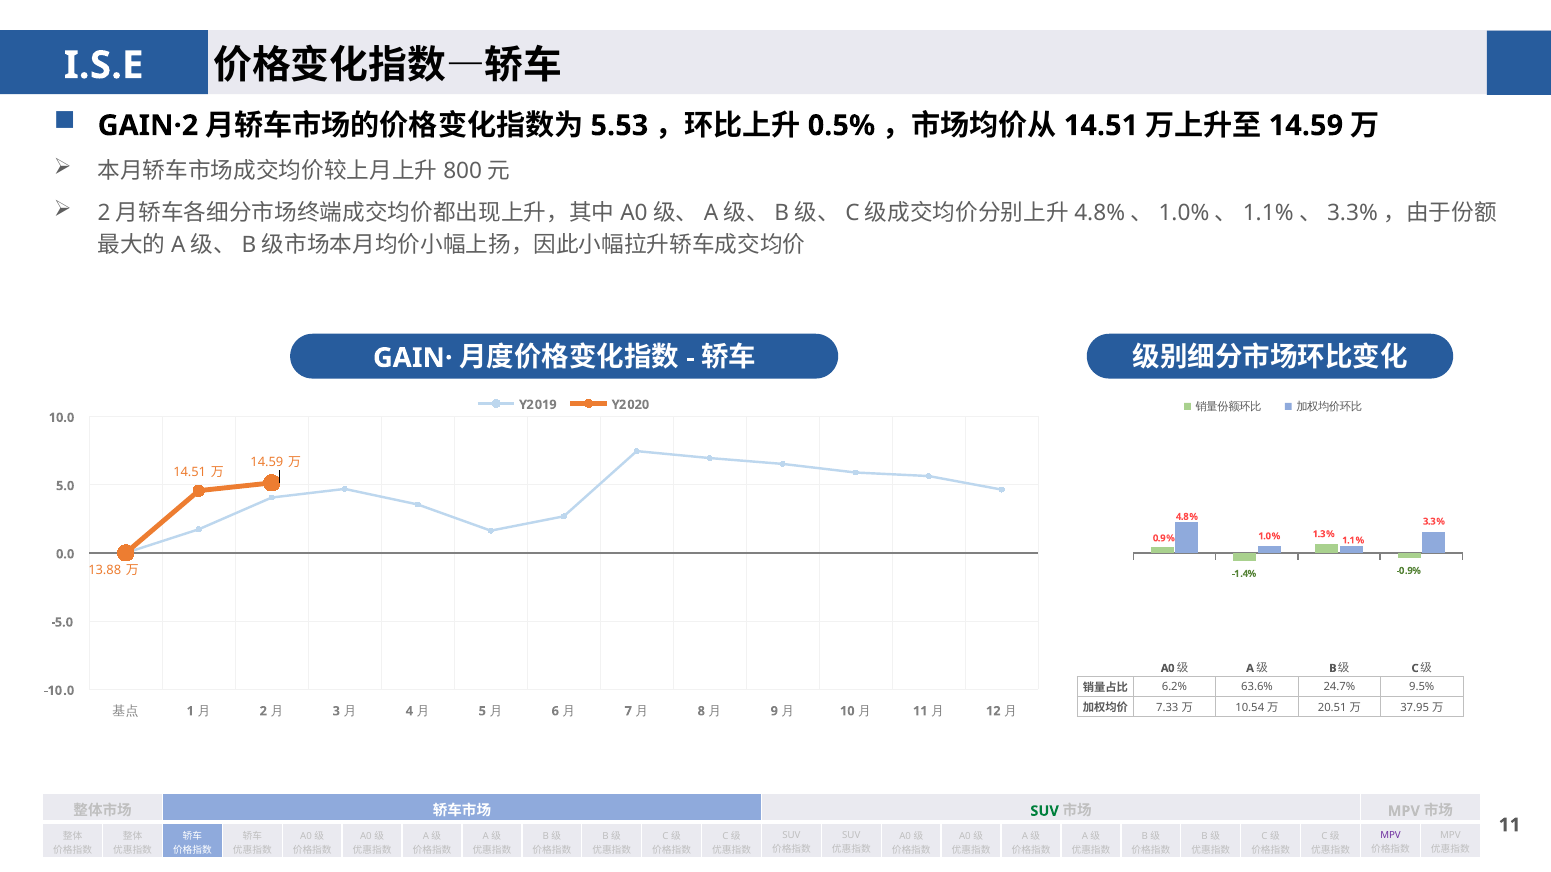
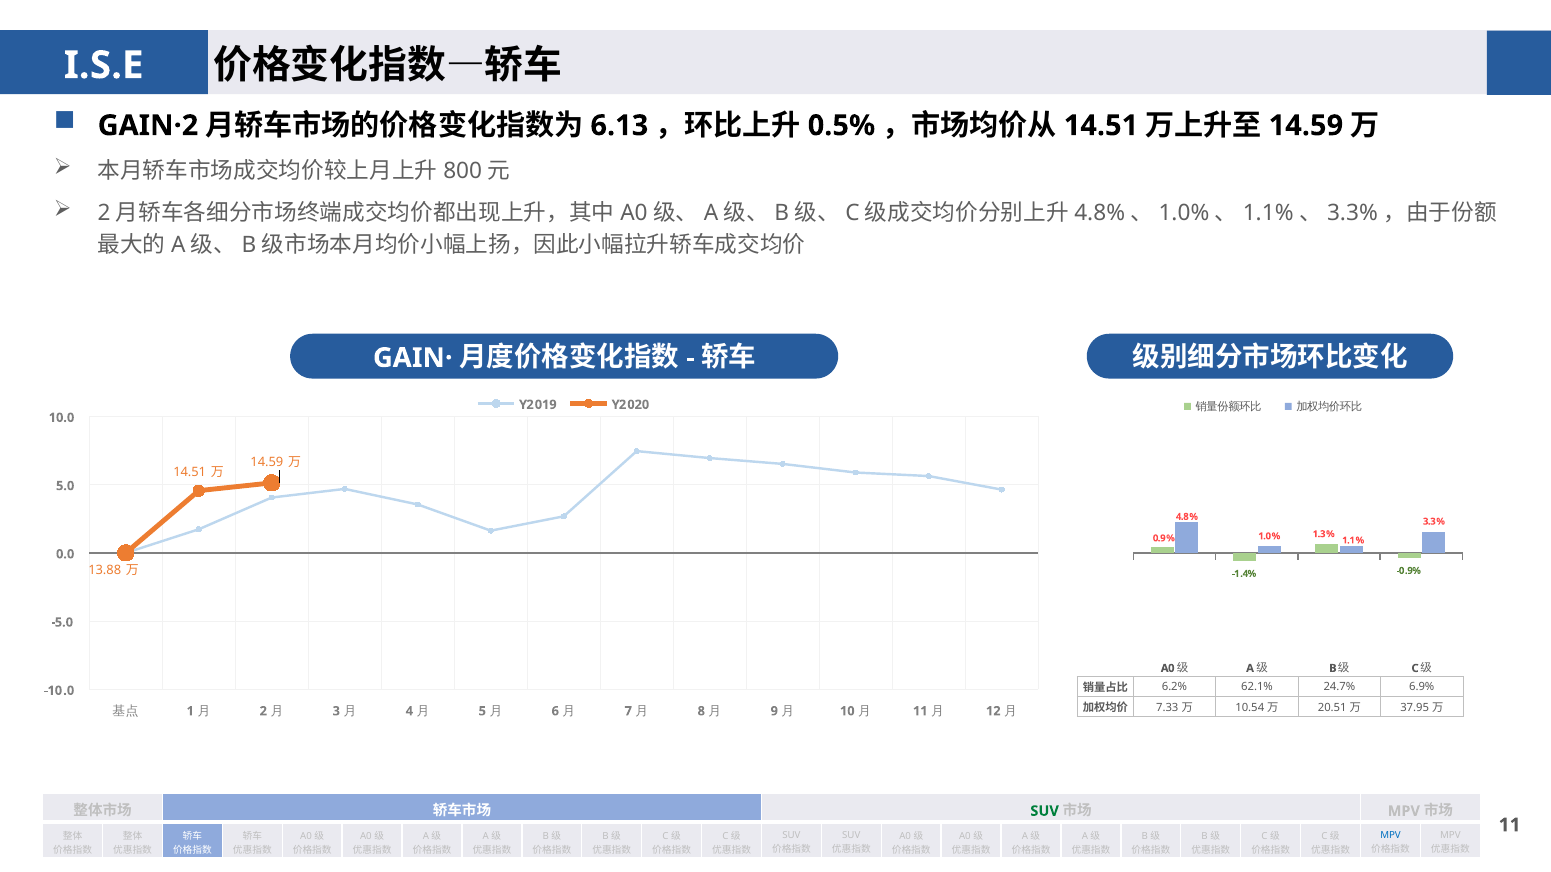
5.53: 5.53 -> 6.13 (619, 126)
63.6%: 63.6% -> 62.1% (1257, 688)
9.5%: 9.5% -> 6.9% (1422, 688)
MPV colour: purple -> blue (1390, 836)
